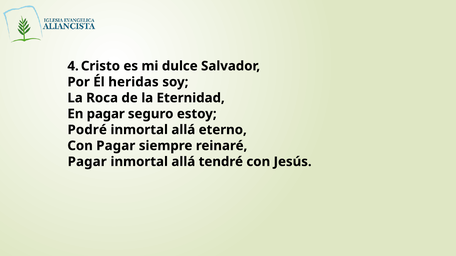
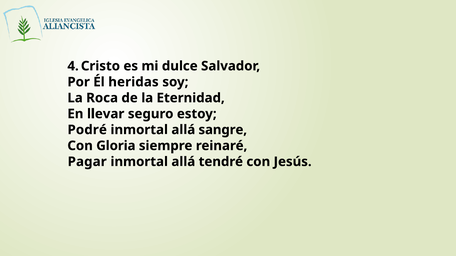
En pagar: pagar -> llevar (106, 114)
eterno: eterno -> sangre (223, 130)
Con Pagar: Pagar -> Gloria (116, 146)
